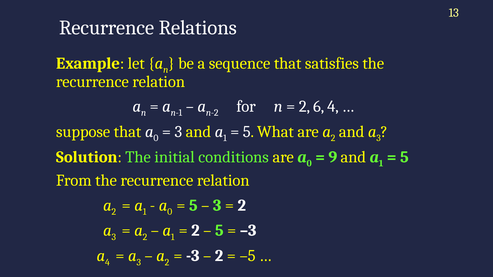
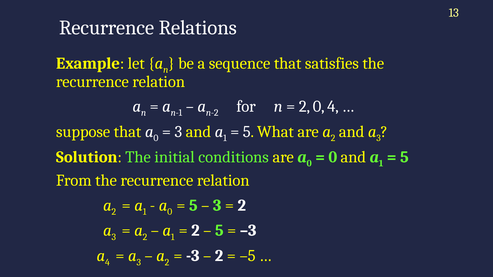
2 6: 6 -> 0 (319, 107)
9: 9 -> 0 (333, 157)
